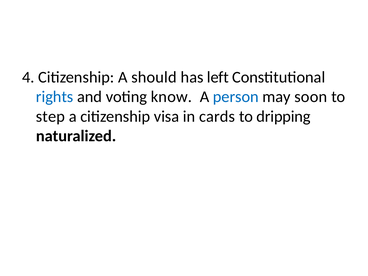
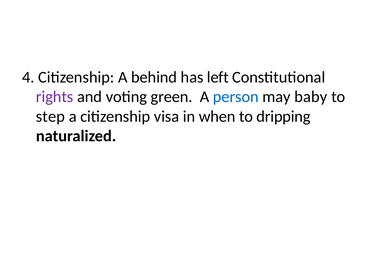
should: should -> behind (154, 77)
rights colour: blue -> purple (55, 97)
know: know -> green (172, 97)
soon: soon -> baby (311, 97)
cards: cards -> when (217, 116)
